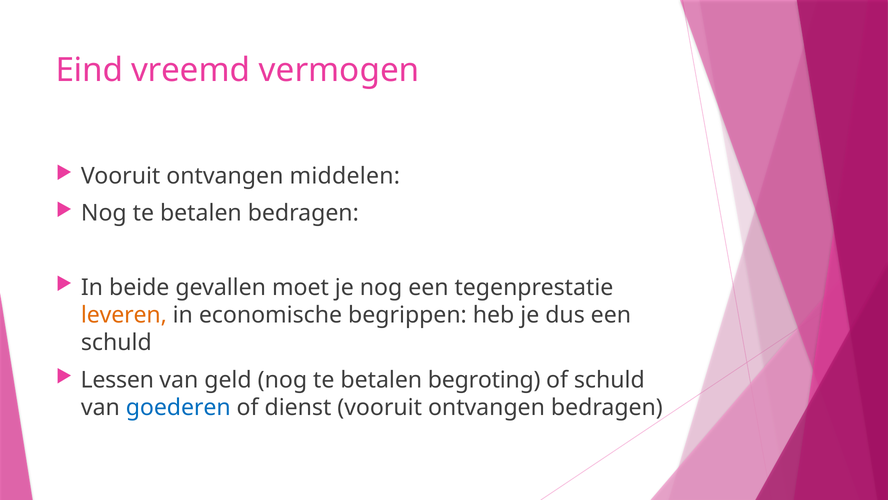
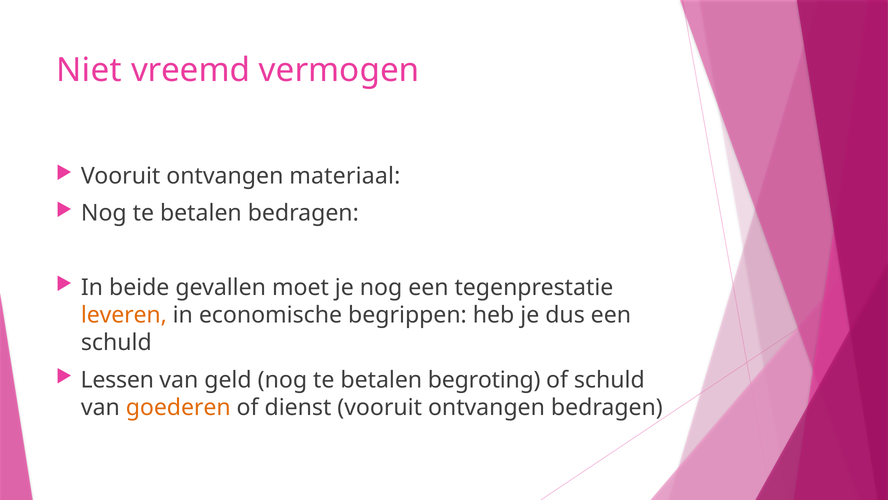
Eind: Eind -> Niet (89, 70)
middelen: middelen -> materiaal (345, 176)
goederen colour: blue -> orange (178, 407)
